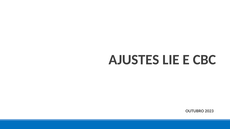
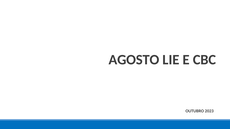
AJUSTES: AJUSTES -> AGOSTO (134, 60)
